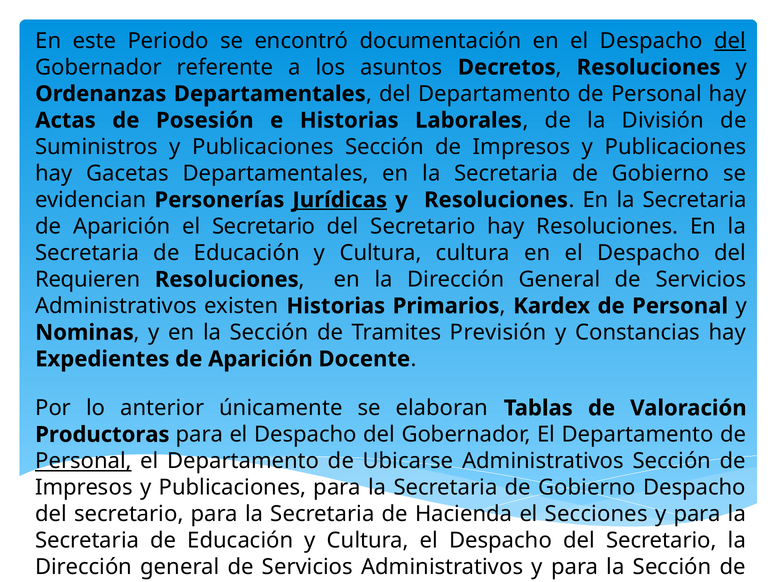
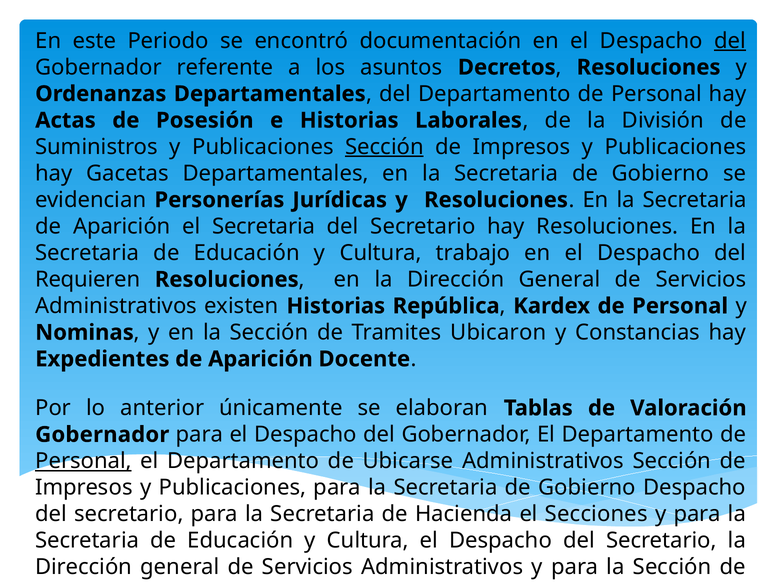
Sección underline: none -> present (384, 147)
Jurídicas underline: present -> none (340, 200)
el Secretario: Secretario -> Secretaria (264, 226)
Cultura cultura: cultura -> trabajo (473, 253)
Primarios: Primarios -> República (446, 306)
Previsión: Previsión -> Ubicaron (498, 333)
Productoras: Productoras -> Gobernador (102, 435)
